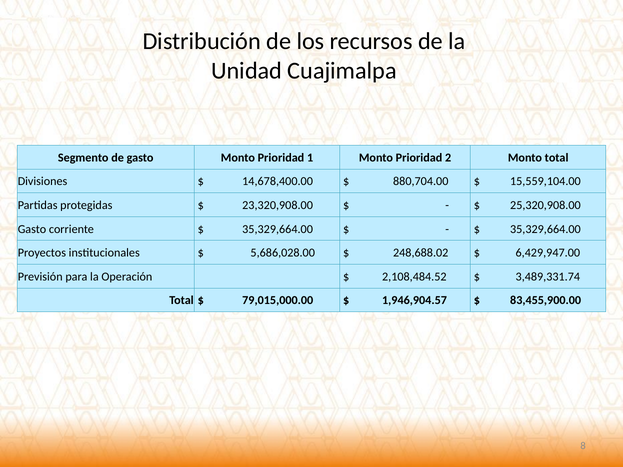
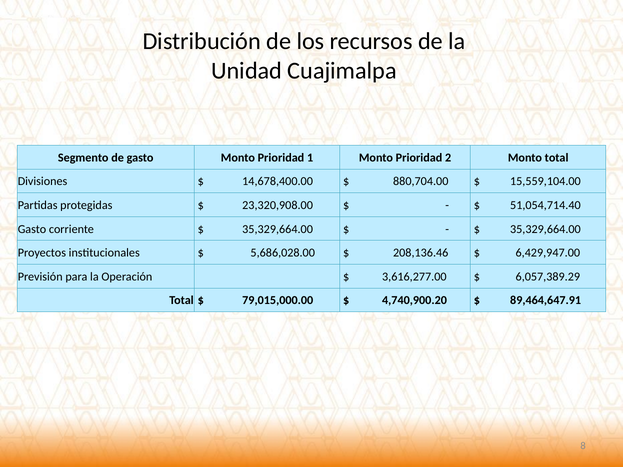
25,320,908.00: 25,320,908.00 -> 51,054,714.40 (545, 205)
248,688.02: 248,688.02 -> 208,136.46 (421, 253)
2,108,484.52: 2,108,484.52 -> 3,616,277.00 (414, 277)
3,489,331.74: 3,489,331.74 -> 6,057,389.29 (548, 277)
1,946,904.57: 1,946,904.57 -> 4,740,900.20 (415, 301)
83,455,900.00: 83,455,900.00 -> 89,464,647.91 (546, 301)
